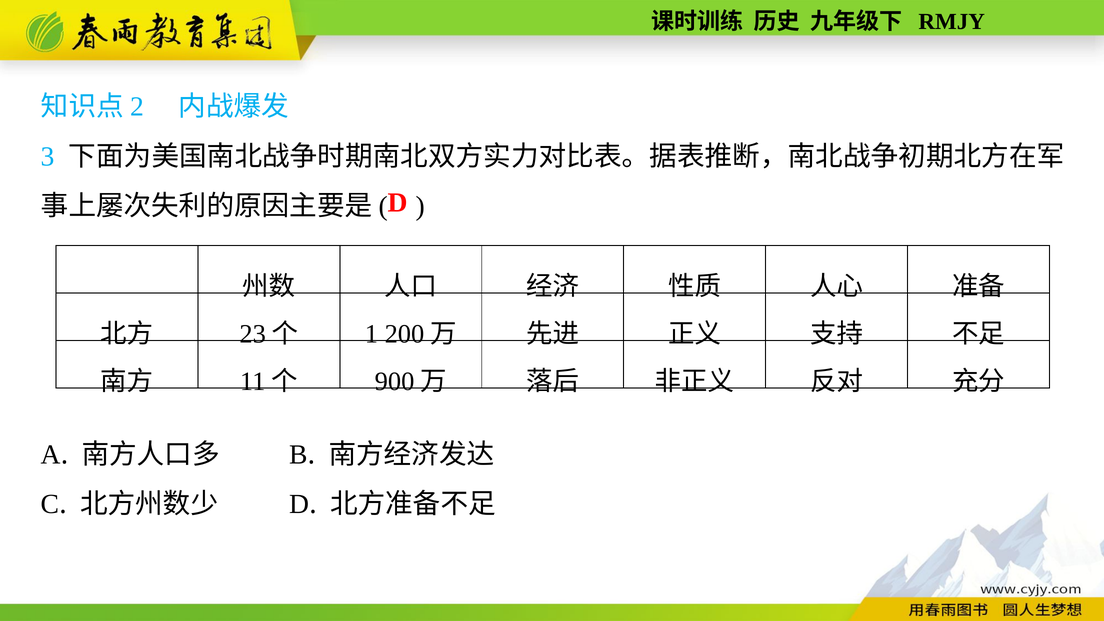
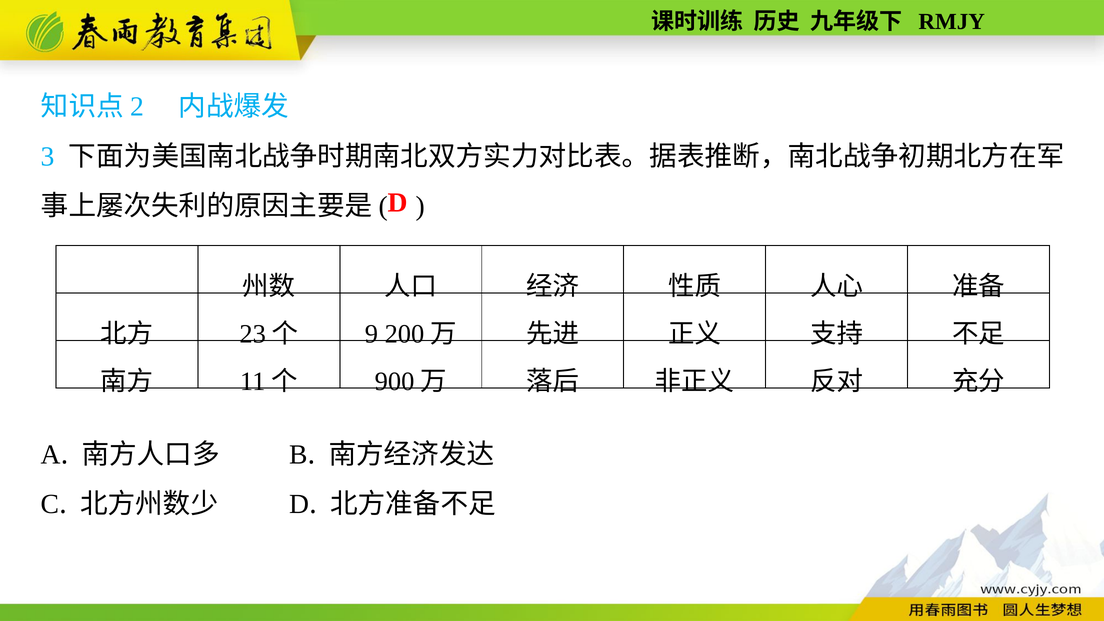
1: 1 -> 9 (371, 334)
